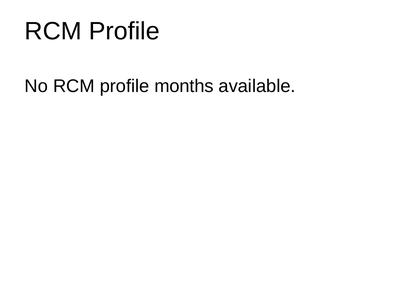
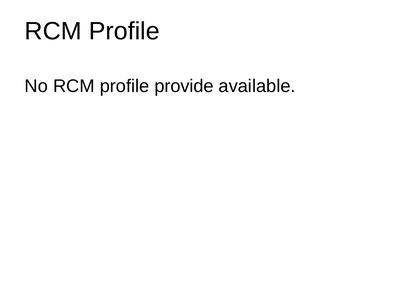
months: months -> provide (184, 86)
